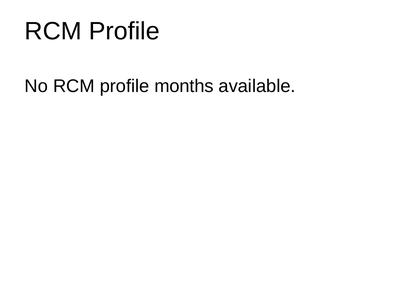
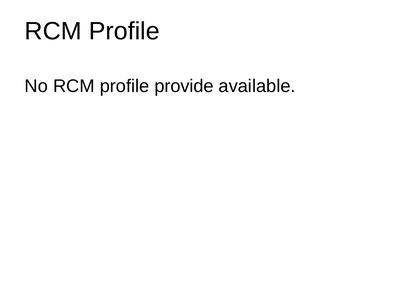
months: months -> provide (184, 86)
